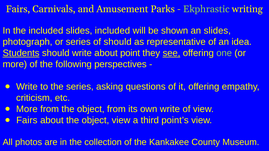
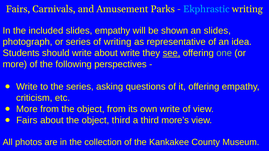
Ekphrastic colour: light green -> light blue (206, 9)
slides included: included -> empathy (112, 31)
of should: should -> writing (118, 42)
Students underline: present -> none (21, 53)
about point: point -> write (130, 53)
object view: view -> third (121, 120)
point’s: point’s -> more’s (175, 120)
